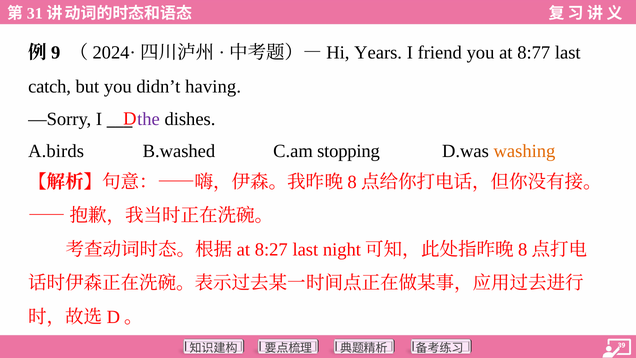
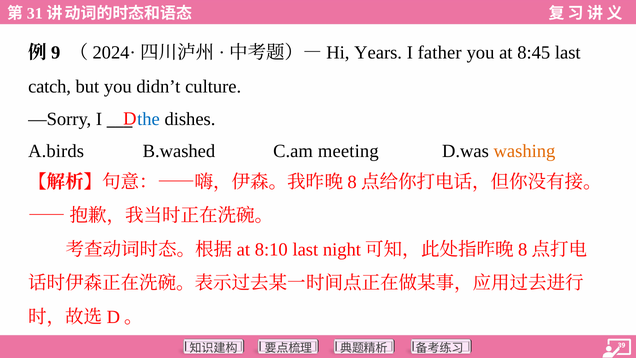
friend: friend -> father (440, 53)
8:77: 8:77 -> 8:45 (534, 53)
having: having -> culture (213, 86)
the colour: purple -> blue (149, 119)
stopping: stopping -> meeting (348, 151)
8:27: 8:27 -> 8:10 (271, 249)
